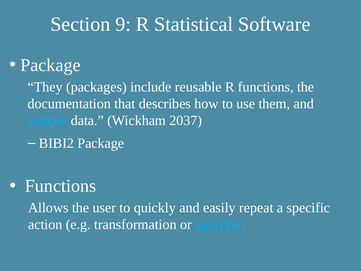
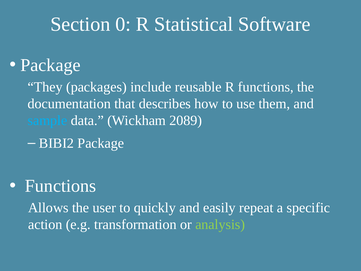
9: 9 -> 0 (123, 24)
2037: 2037 -> 2089 (186, 120)
analysis colour: light blue -> light green (220, 224)
